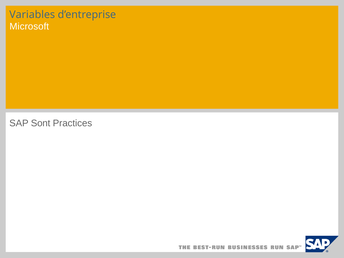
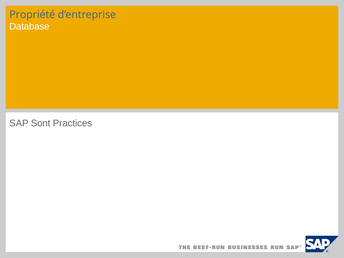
Variables: Variables -> Propriété (32, 15)
Microsoft: Microsoft -> Database (29, 27)
